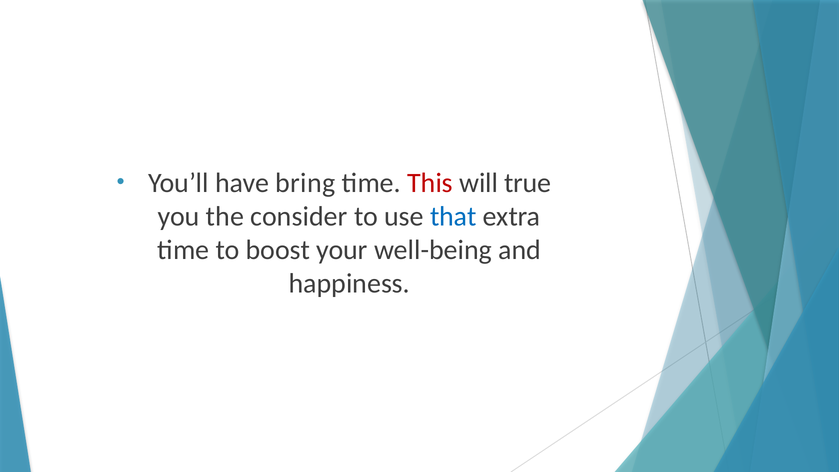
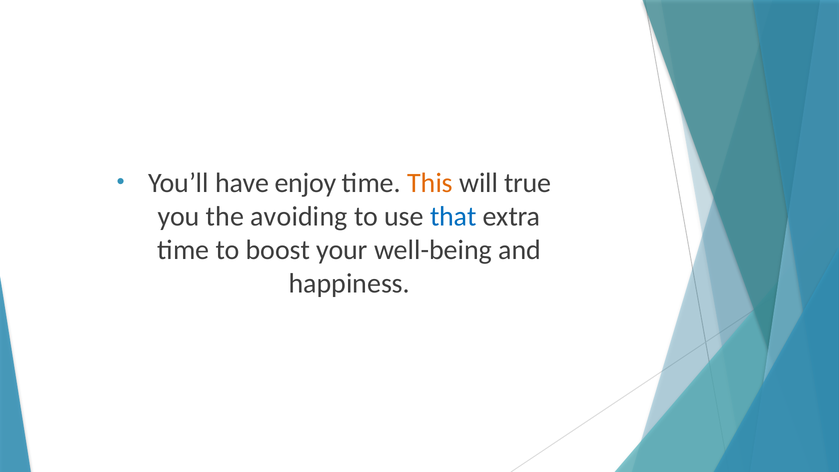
bring: bring -> enjoy (306, 183)
This colour: red -> orange (430, 183)
consider: consider -> avoiding (299, 216)
